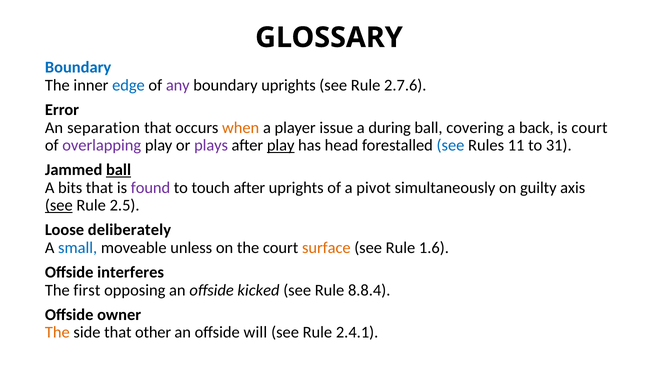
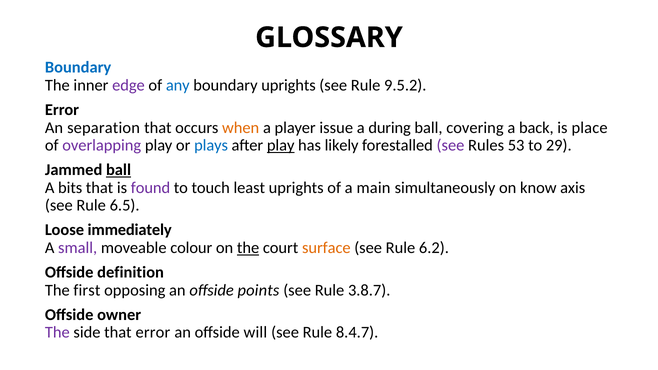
edge colour: blue -> purple (128, 85)
any colour: purple -> blue (178, 85)
2.7.6: 2.7.6 -> 9.5.2 (405, 85)
is court: court -> place (590, 128)
plays colour: purple -> blue (211, 145)
head: head -> likely (342, 145)
see colour: blue -> purple (450, 145)
11: 11 -> 53 (516, 145)
31: 31 -> 29 (559, 145)
touch after: after -> least (249, 188)
pivot: pivot -> main (374, 188)
guilty: guilty -> know (538, 188)
see underline: present -> none (59, 206)
2.5: 2.5 -> 6.5 (125, 206)
deliberately: deliberately -> immediately (130, 230)
small colour: blue -> purple (78, 248)
unless: unless -> colour (191, 248)
the underline: none -> present (248, 248)
1.6: 1.6 -> 6.2 (434, 248)
interferes: interferes -> definition (131, 273)
kicked: kicked -> points (258, 290)
8.8.4: 8.8.4 -> 3.8.7 (369, 290)
The colour: orange -> purple (57, 333)
that other: other -> error (153, 333)
2.4.1: 2.4.1 -> 8.4.7 (357, 333)
